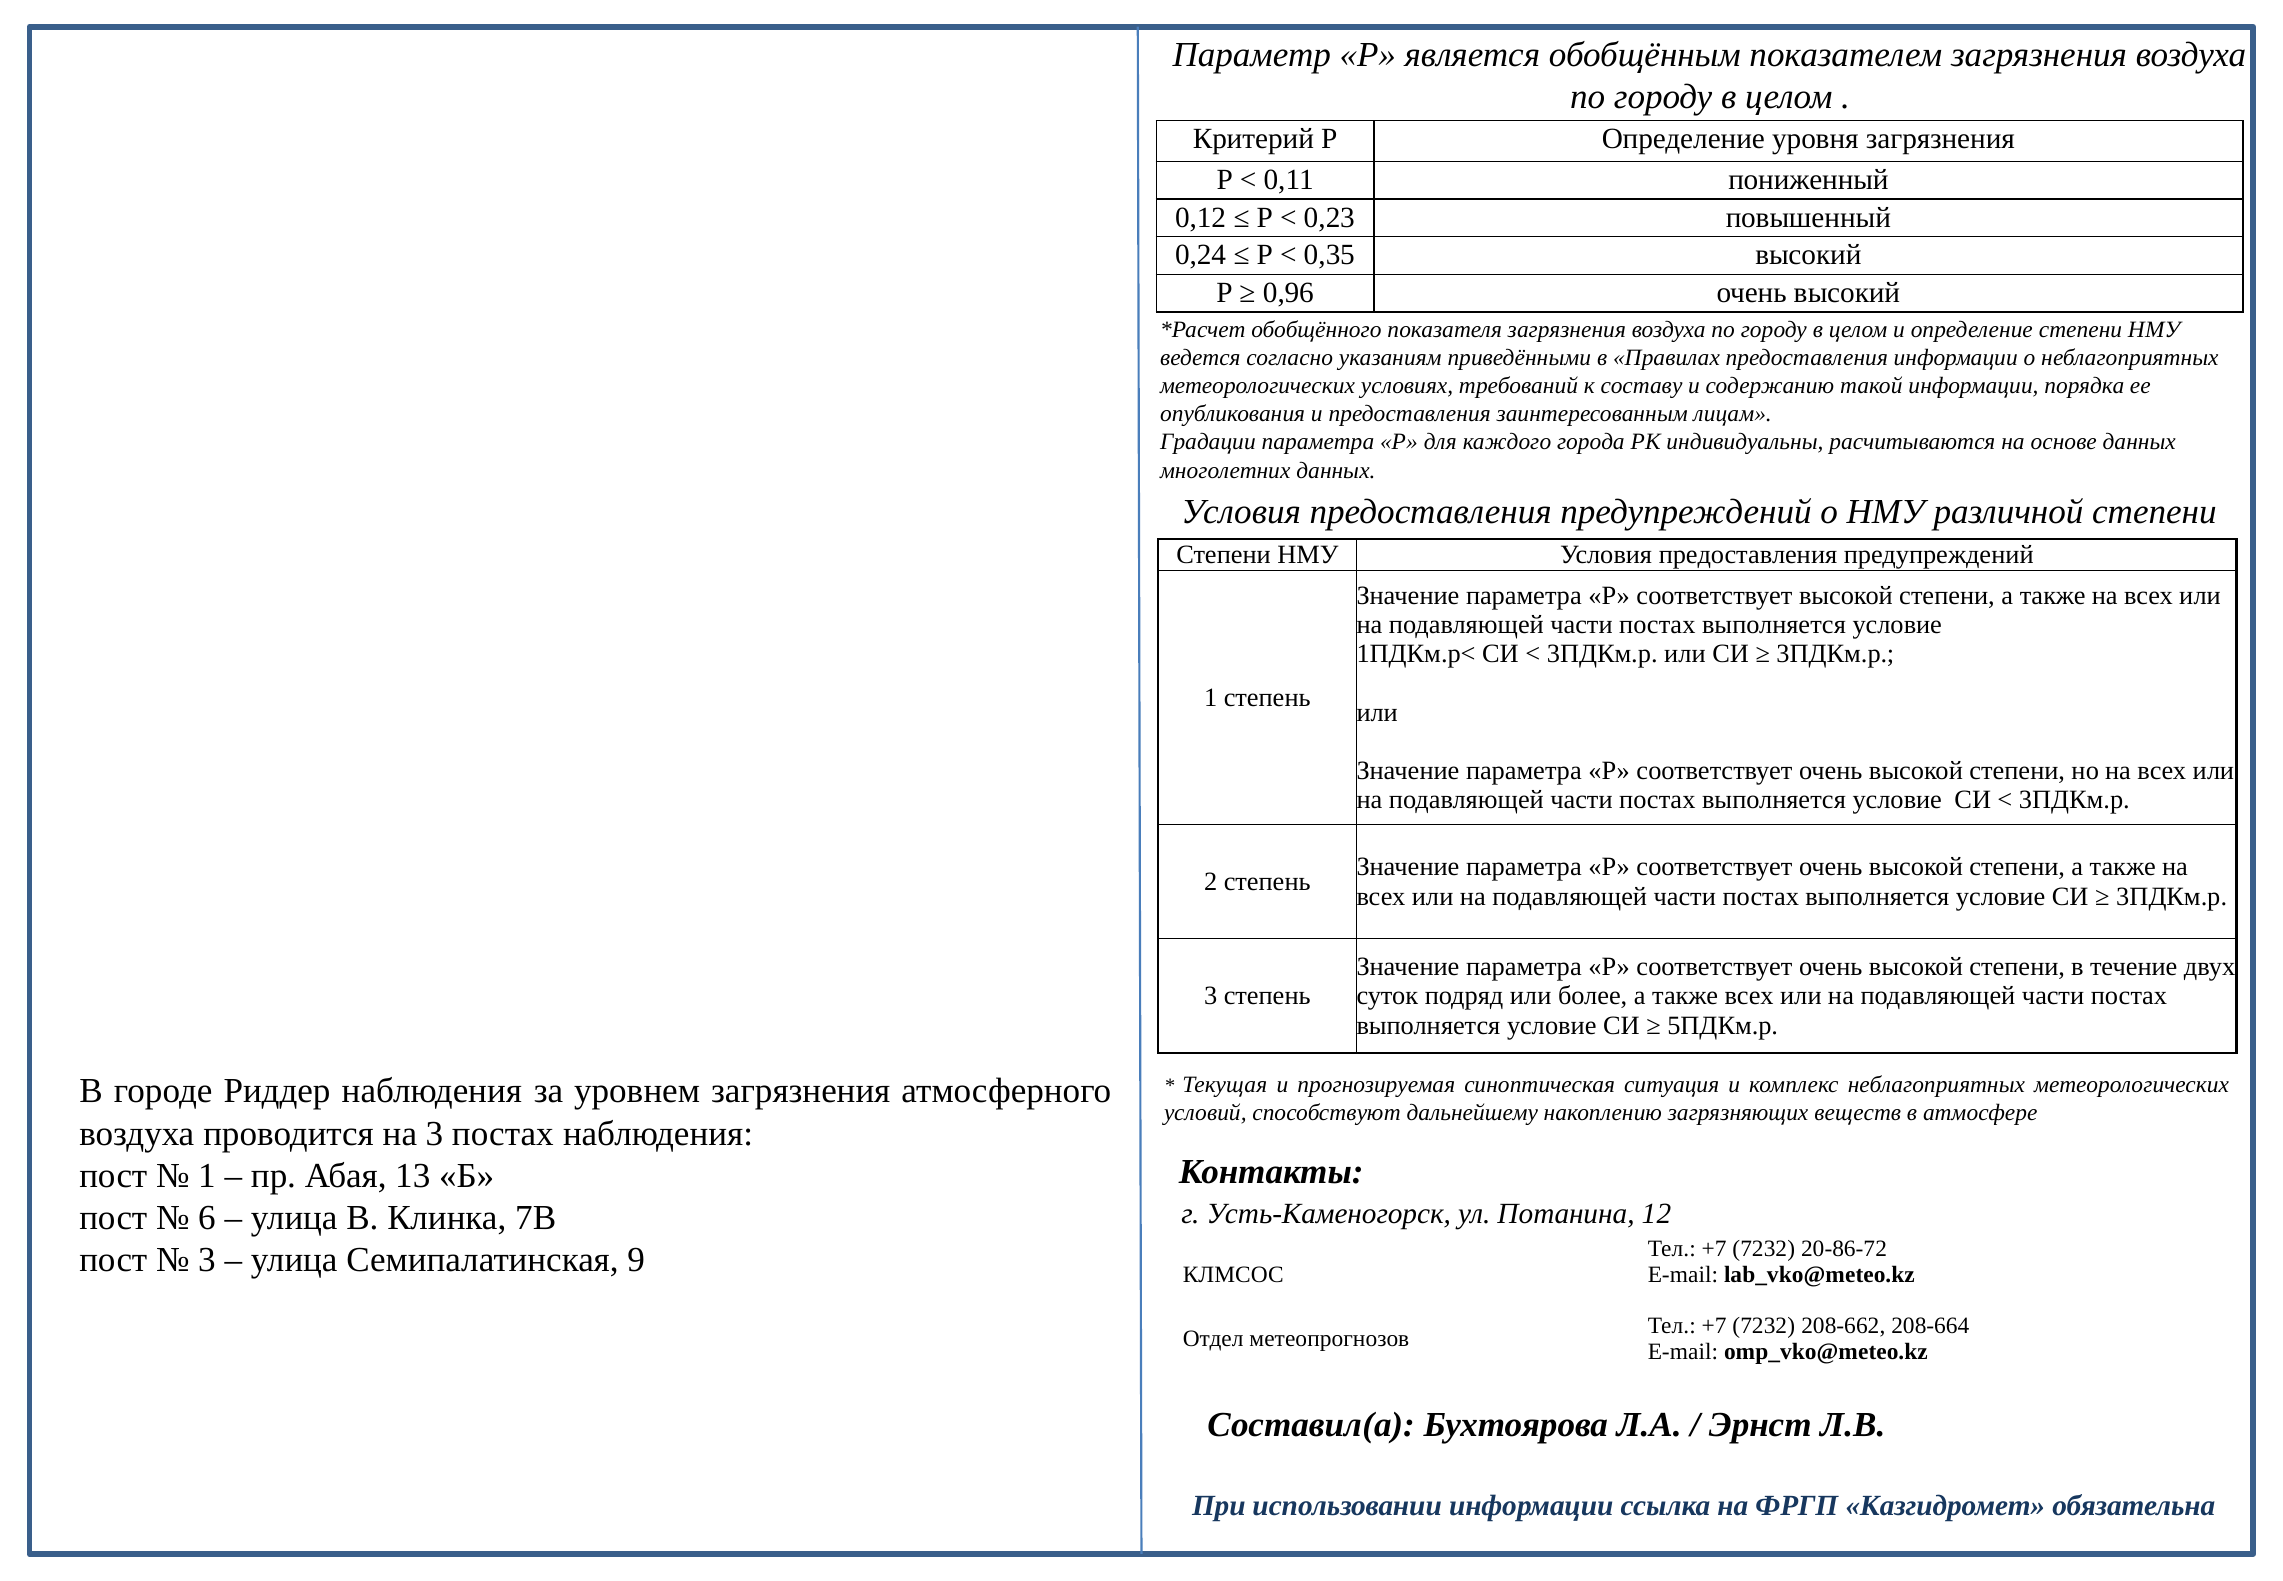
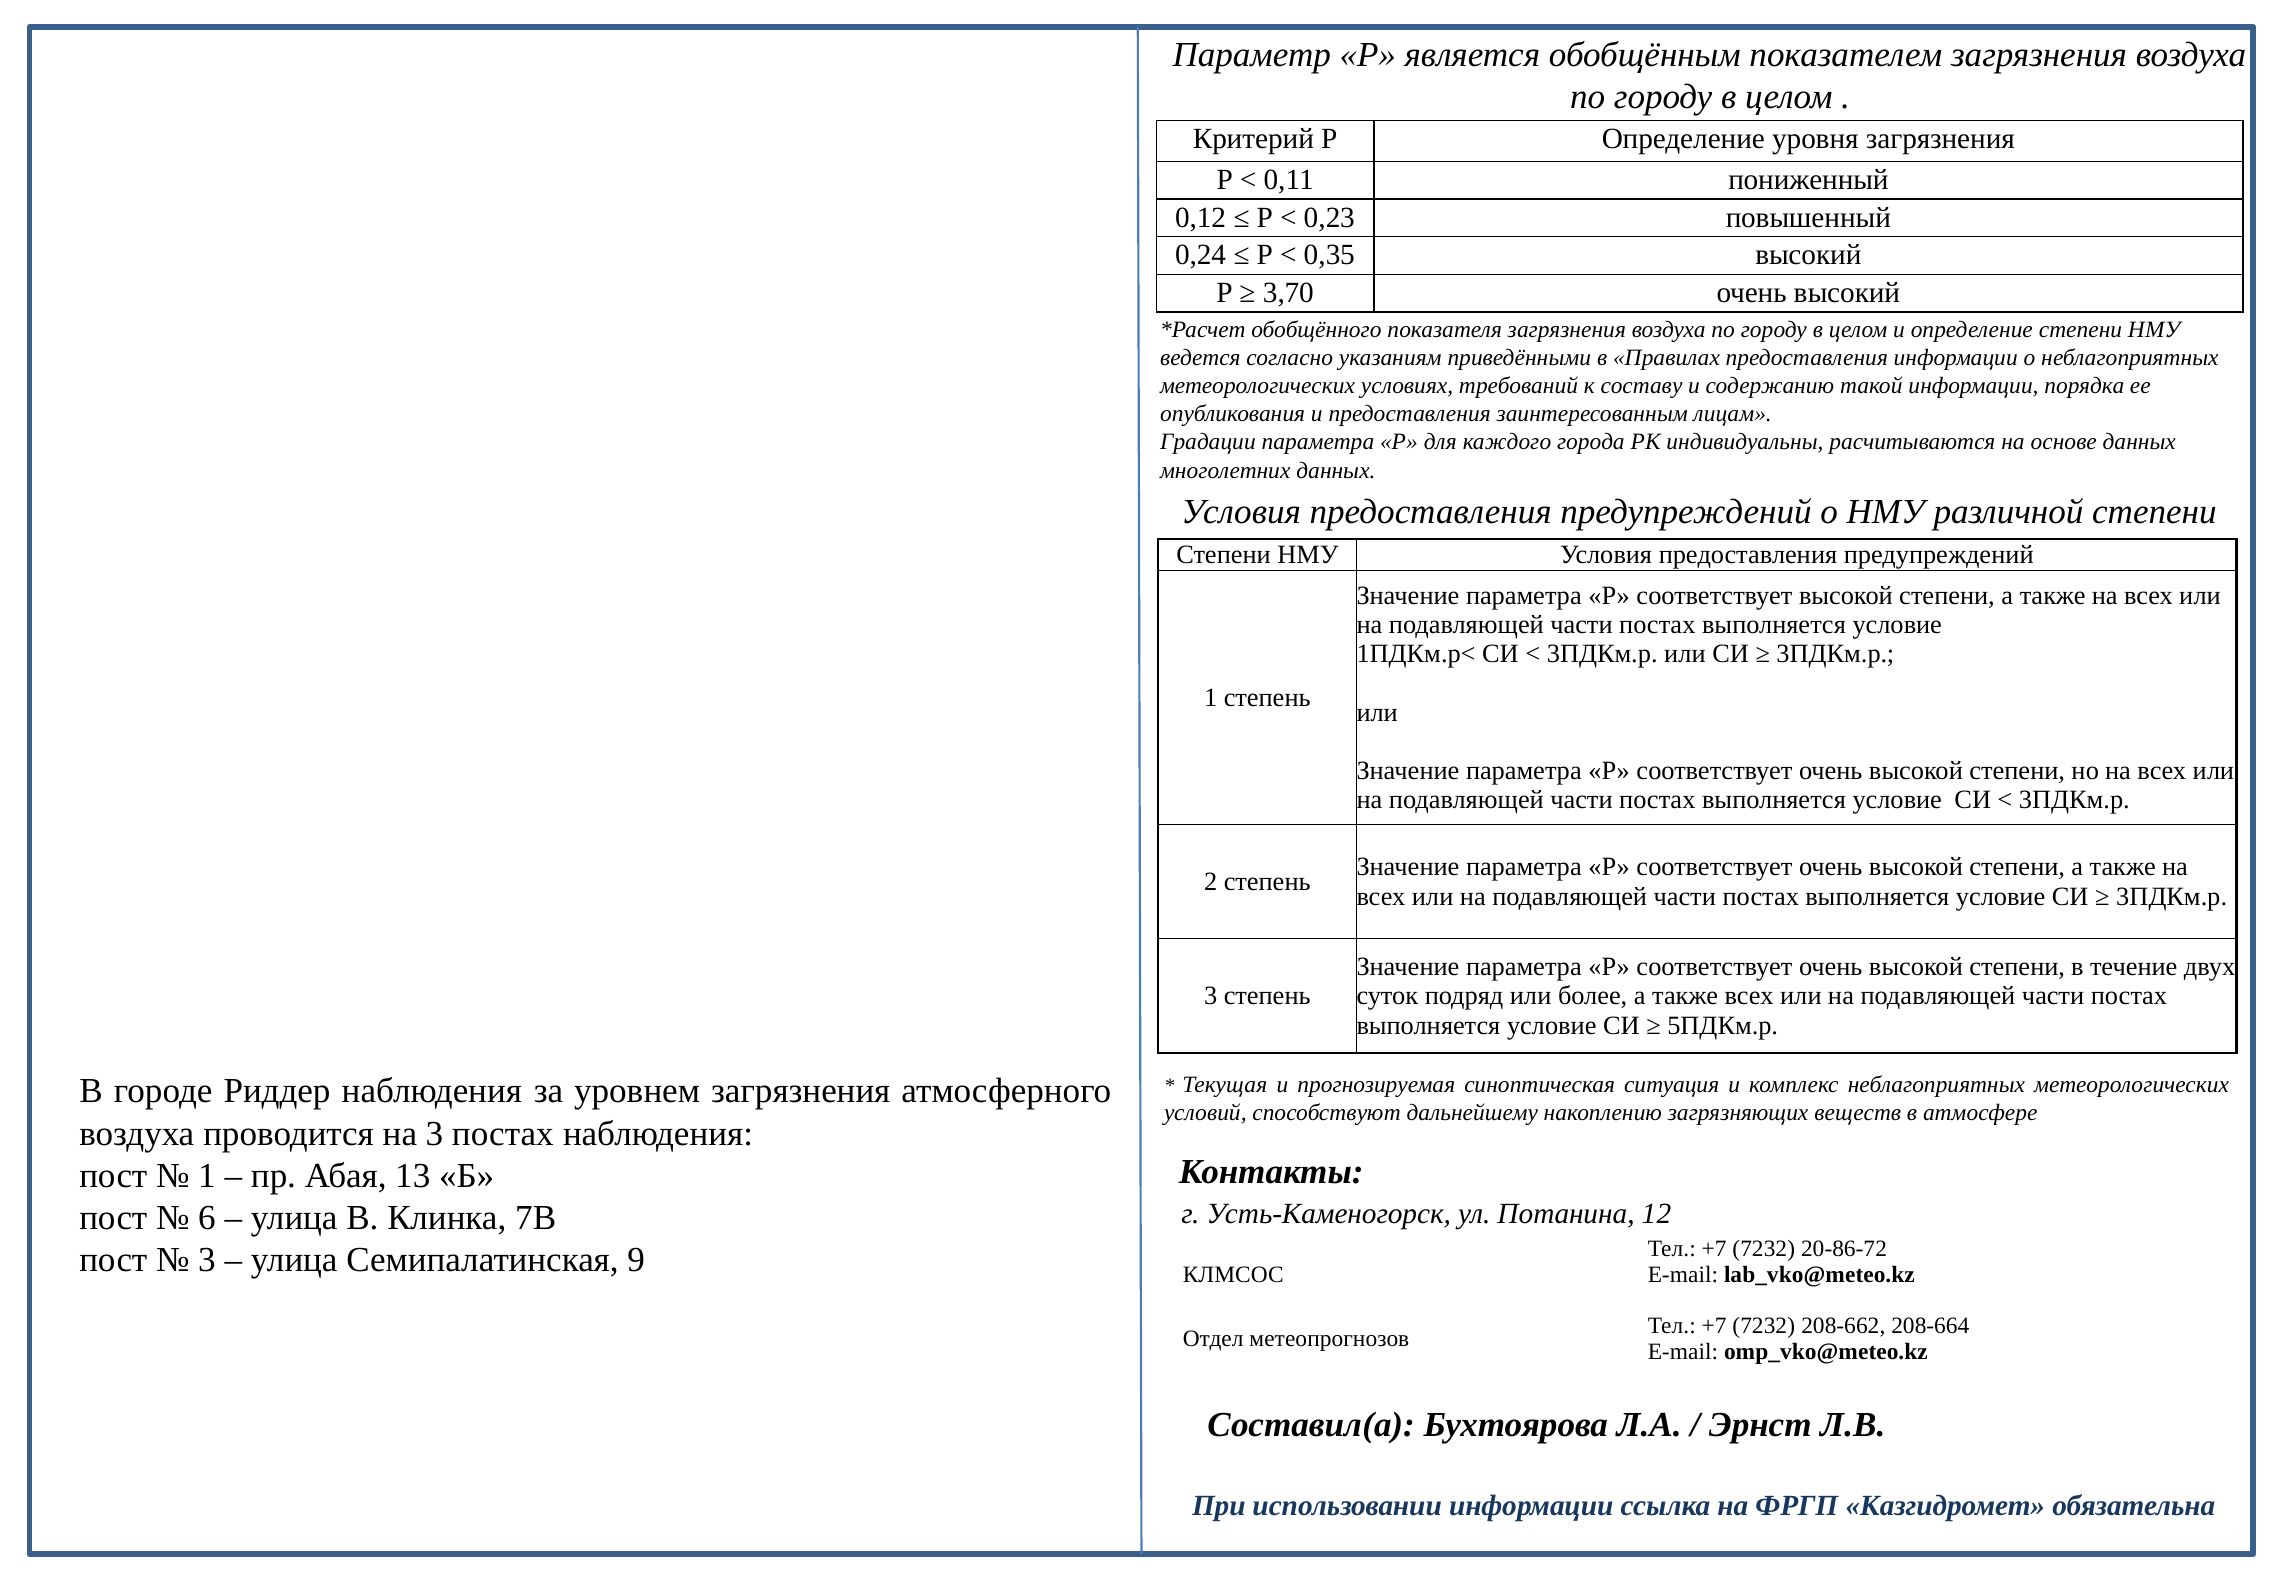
0,96: 0,96 -> 3,70 (1288, 293)
